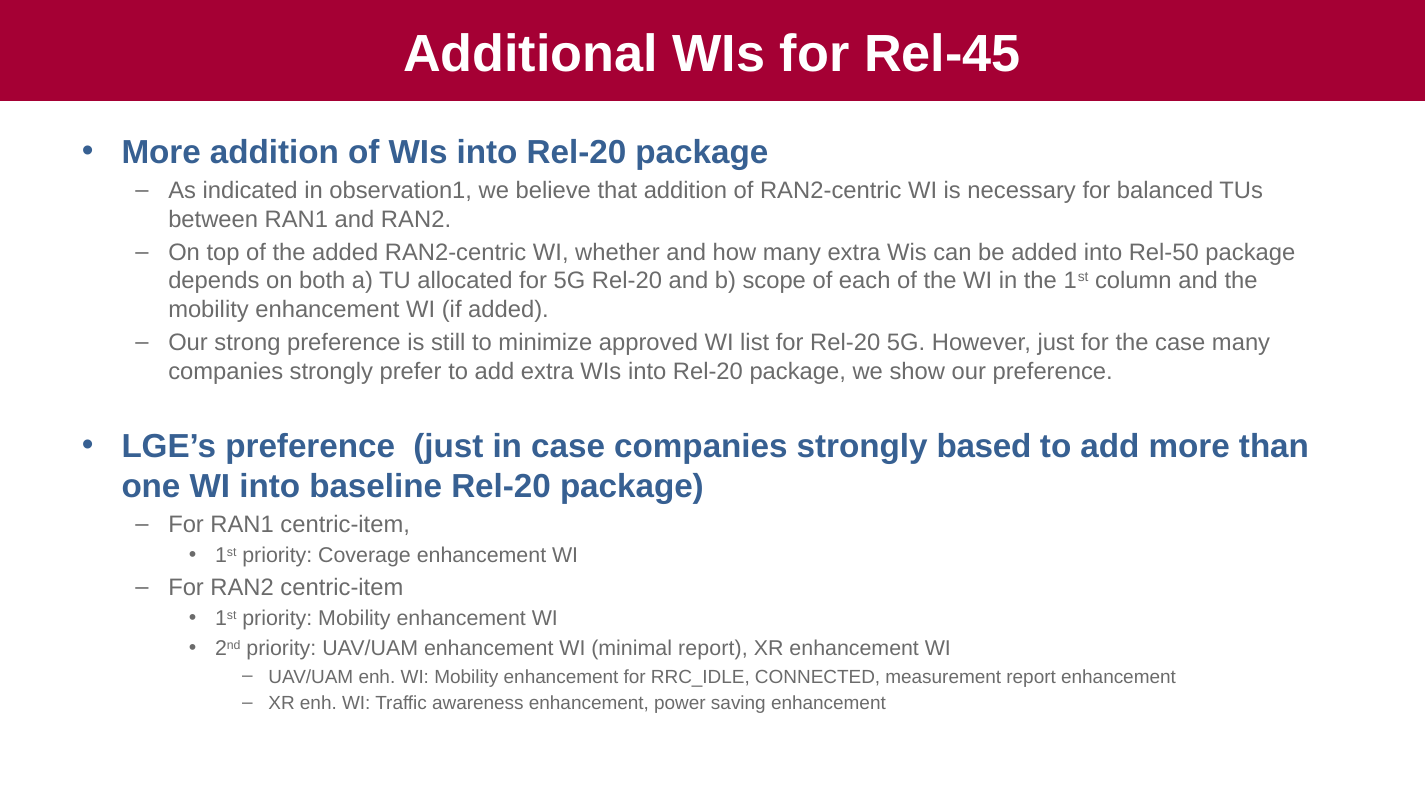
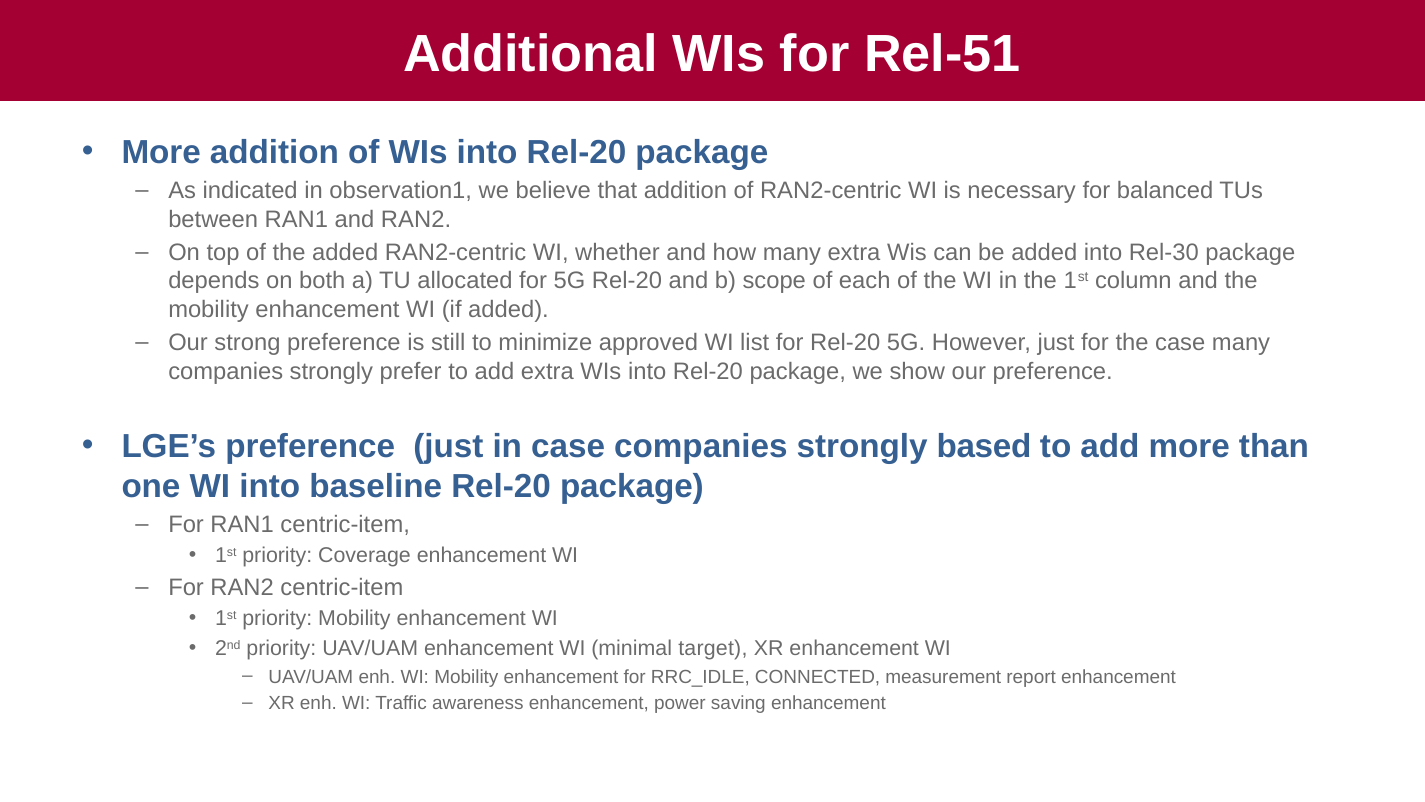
Rel-45: Rel-45 -> Rel-51 (942, 54)
Rel-50: Rel-50 -> Rel-30 (1164, 252)
minimal report: report -> target (713, 649)
